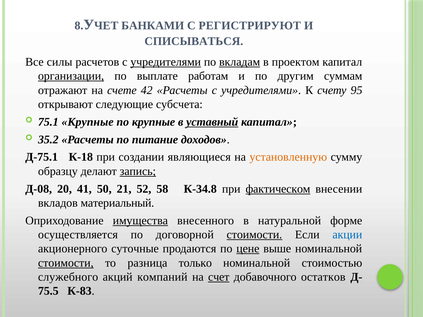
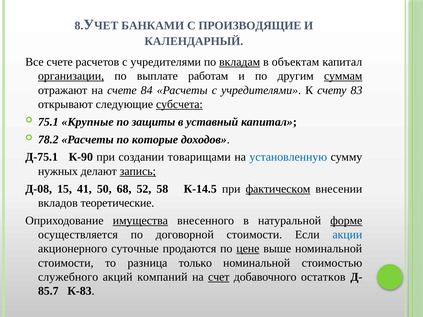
РЕГИСТРИРУЮТ: РЕГИСТРИРУЮТ -> ПРОИЗВОДЯЩИЕ (250, 26)
СПИСЫВАТЬСЯ: СПИСЫВАТЬСЯ -> КАЛЕНДАРНЫЙ (194, 41)
Все силы: силы -> счете (60, 62)
учредителями underline: present -> none (166, 62)
проектом: проектом -> объектам (296, 62)
суммам underline: none -> present (343, 76)
42: 42 -> 84 (147, 90)
95: 95 -> 83 (357, 90)
субсчета underline: none -> present (179, 104)
по крупные: крупные -> защиты (154, 122)
уставный underline: present -> none (212, 122)
35.2: 35.2 -> 78.2 (48, 140)
питание: питание -> которые (155, 140)
К-18: К-18 -> К-90 (81, 157)
являющиеся: являющиеся -> товарищами (199, 157)
установленную colour: orange -> blue (288, 157)
образцу: образцу -> нужных (58, 171)
20: 20 -> 15 (65, 189)
21: 21 -> 68 (124, 189)
К-34.8: К-34.8 -> К-14.5 (200, 189)
материальный: материальный -> теоретические (117, 203)
форме underline: none -> present (346, 221)
стоимости underline: present -> none (254, 235)
стоимости underline: present -> none (66, 263)
75.5: 75.5 -> 85.7 (48, 291)
